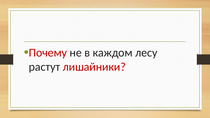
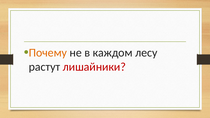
Почему colour: red -> orange (48, 53)
